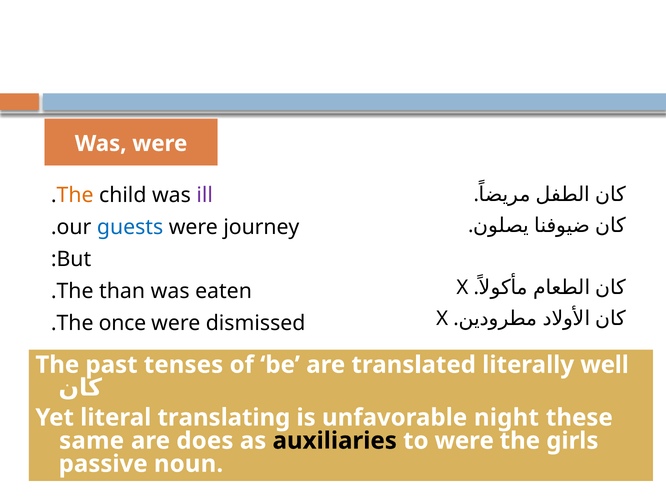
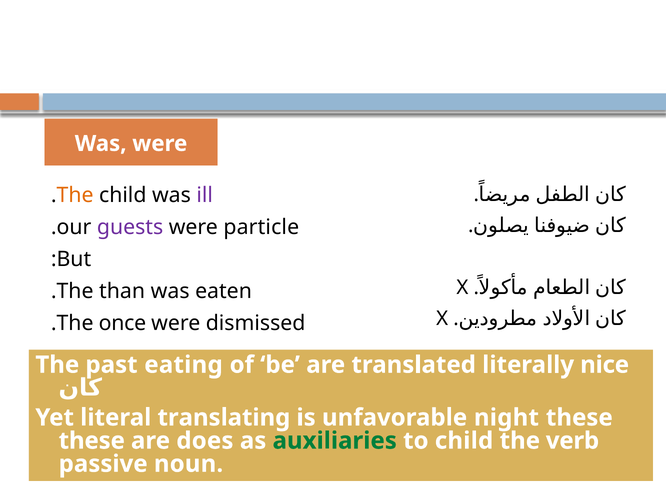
guests colour: blue -> purple (130, 227)
journey: journey -> particle (261, 227)
tenses: tenses -> eating (183, 364)
well: well -> nice (605, 364)
same: same -> these (92, 440)
auxiliaries colour: black -> green (335, 440)
to were: were -> child (464, 440)
girls: girls -> verb (572, 440)
